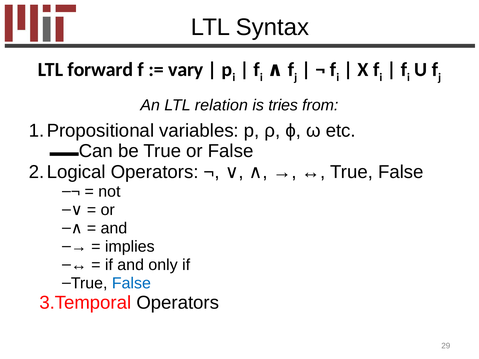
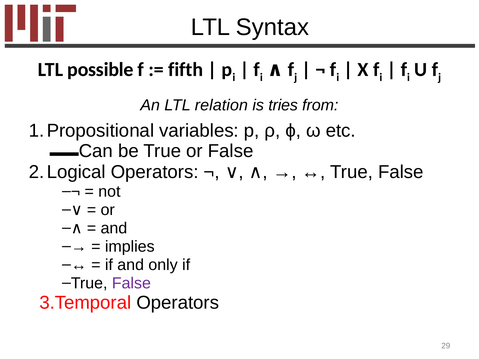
forward: forward -> possible (100, 70)
vary: vary -> fifth (186, 70)
False colour: blue -> purple (131, 283)
